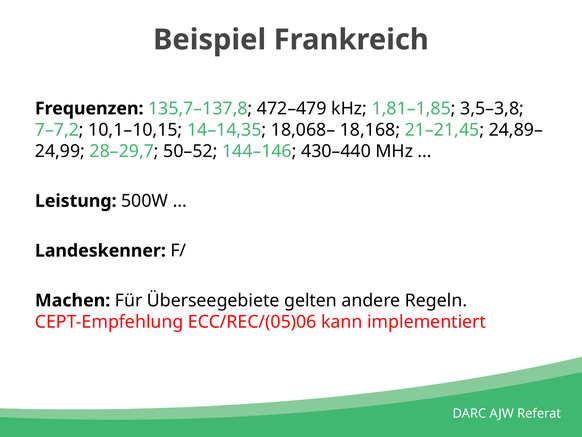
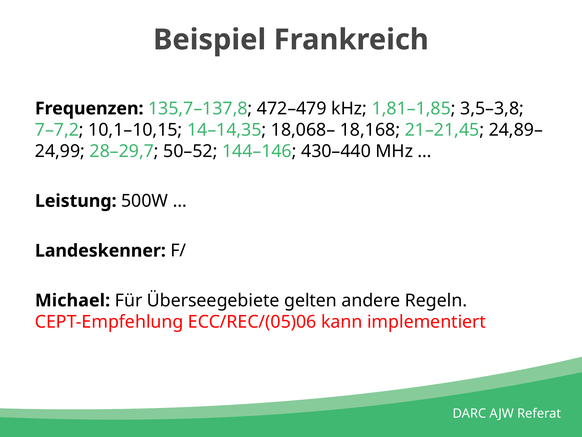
Machen: Machen -> Michael (73, 300)
